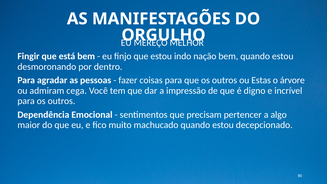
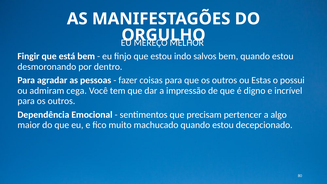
nação: nação -> salvos (205, 56)
árvore: árvore -> possui (292, 80)
